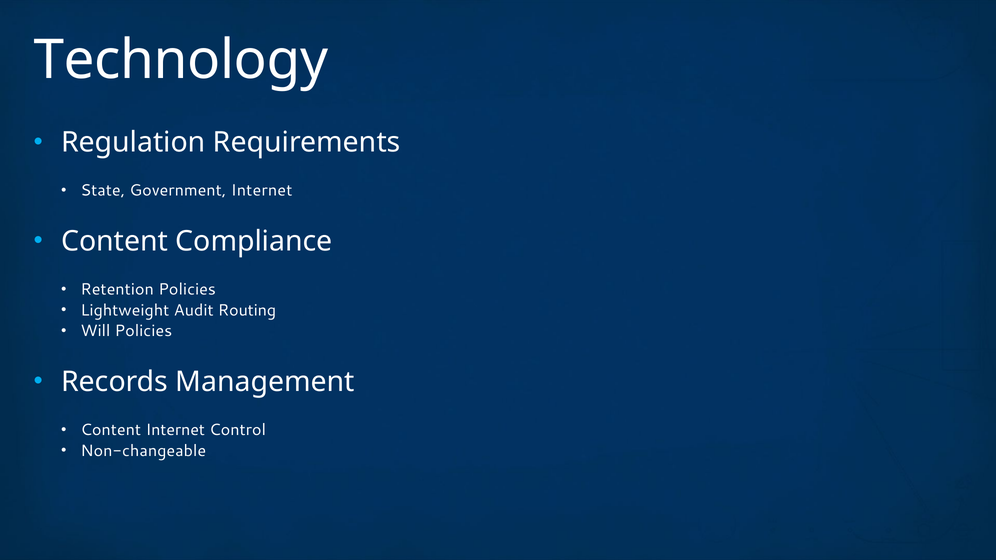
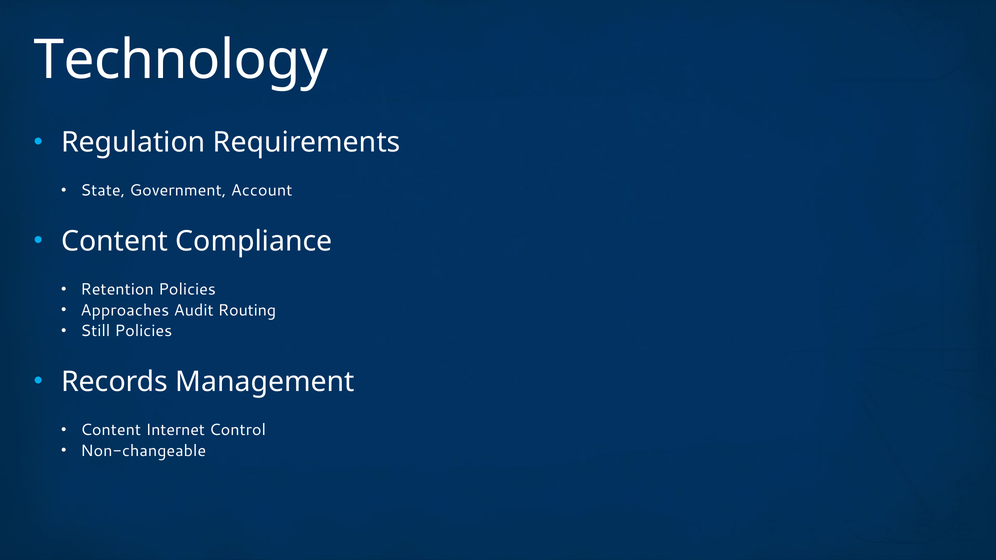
Government Internet: Internet -> Account (262, 191)
Lightweight: Lightweight -> Approaches (125, 310)
Will: Will -> Still (95, 331)
